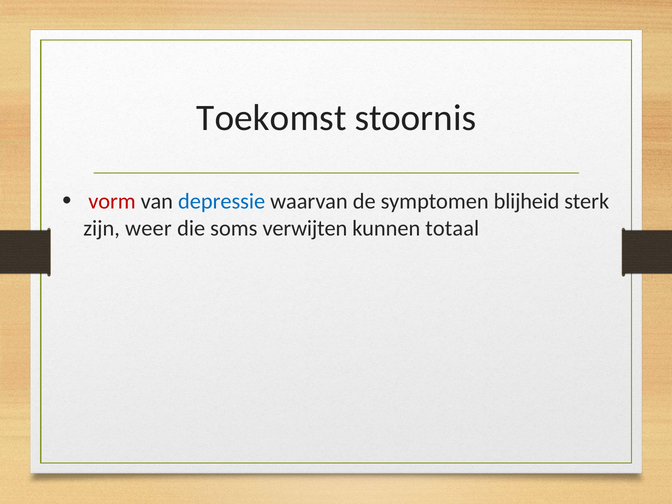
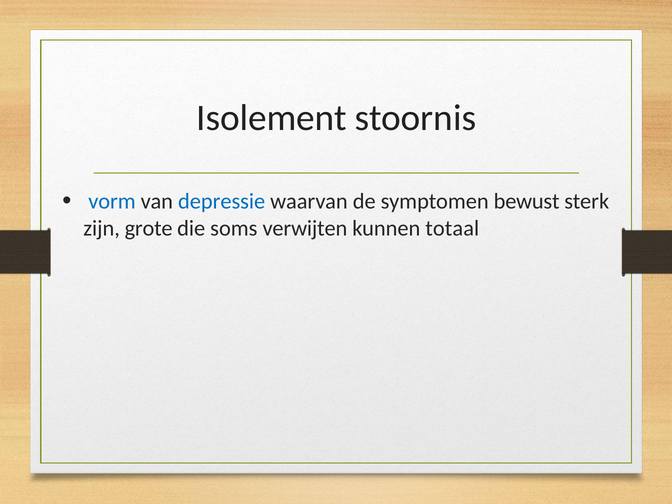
Toekomst: Toekomst -> Isolement (271, 118)
vorm colour: red -> blue (112, 202)
blijheid: blijheid -> bewust (527, 202)
weer: weer -> grote (149, 228)
